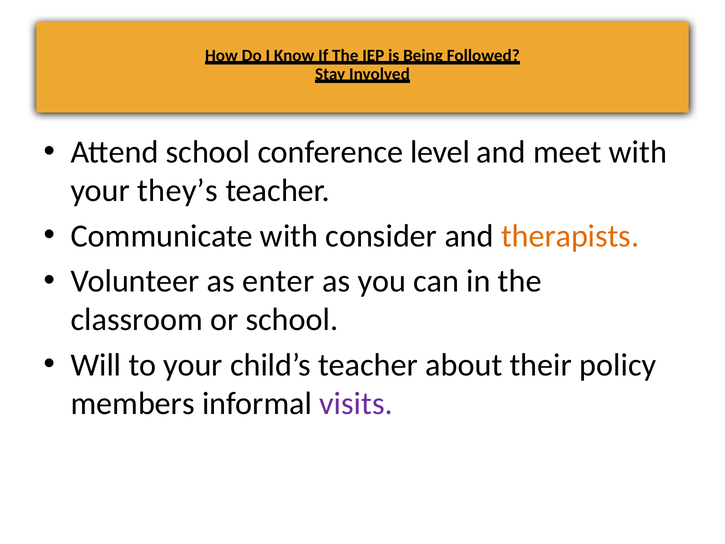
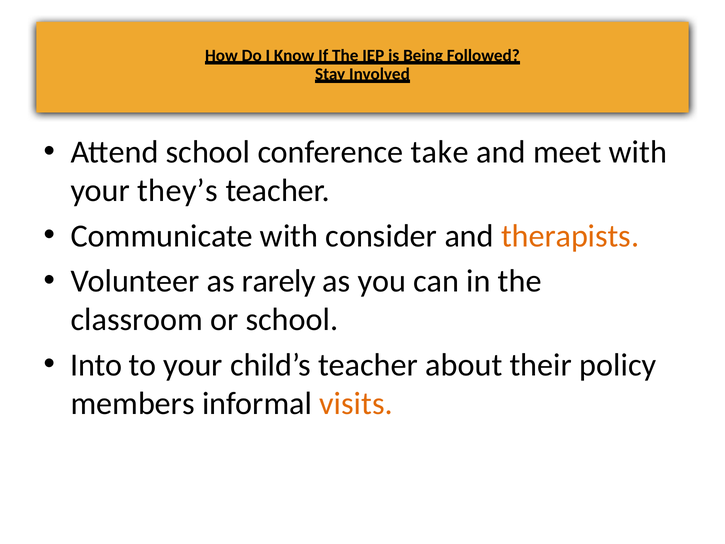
level: level -> take (440, 152)
enter: enter -> rarely (279, 281)
Will: Will -> Into (96, 365)
visits colour: purple -> orange (356, 404)
